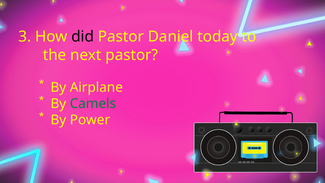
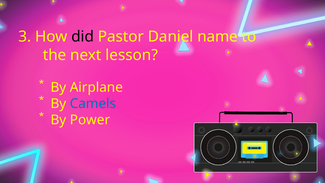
today: today -> name (218, 37)
next pastor: pastor -> lesson (132, 55)
Camels colour: green -> blue (93, 104)
